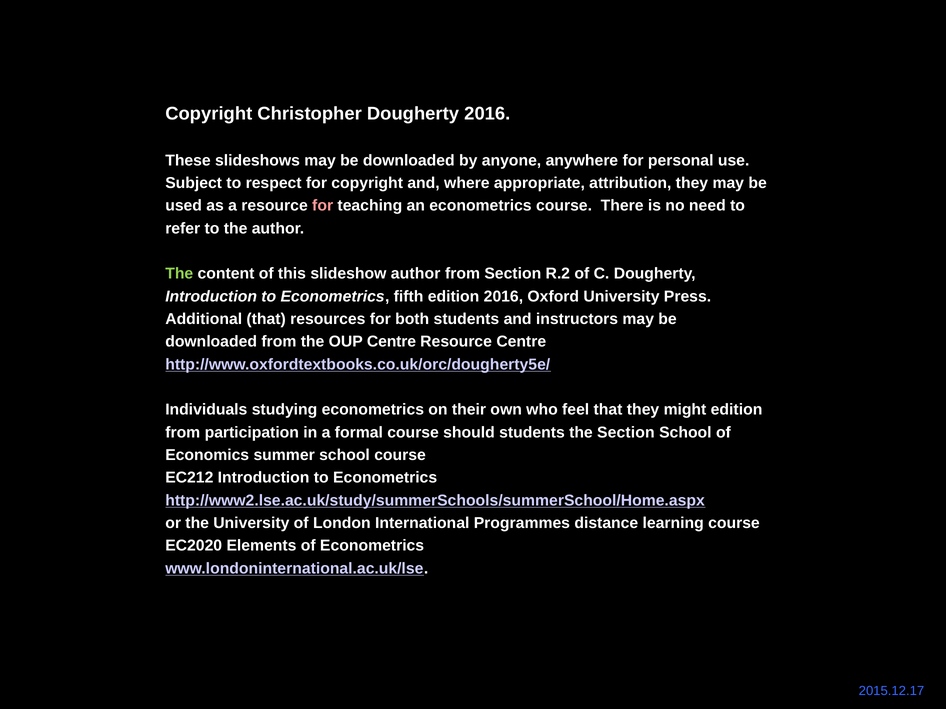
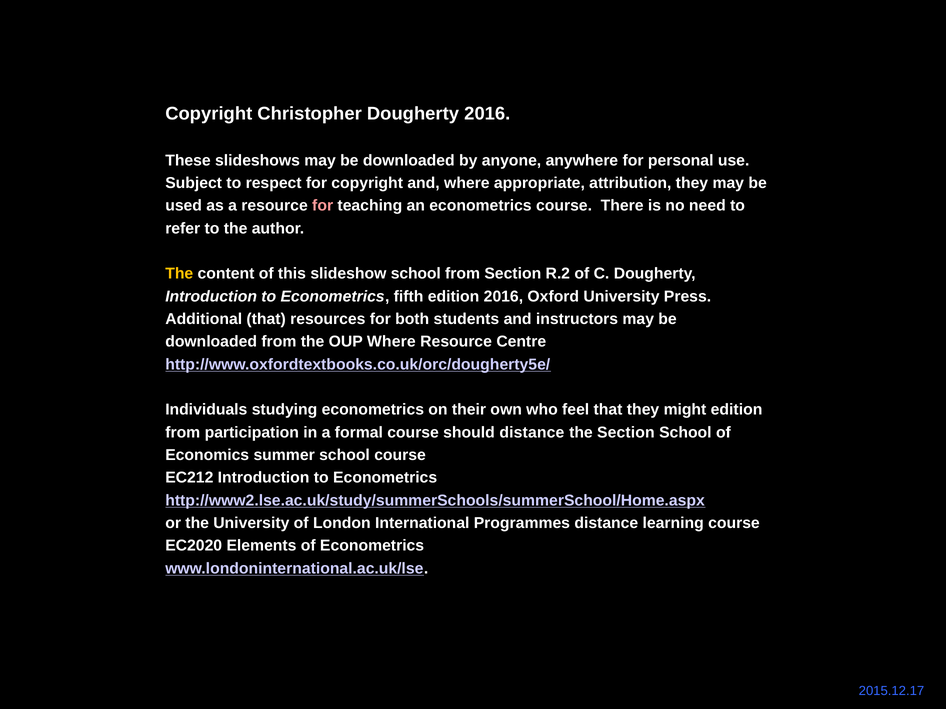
The colour: light green -> yellow (179, 274)
slideshow author: author -> school (416, 274)
OUP Centre: Centre -> Where (391, 342)
should students: students -> distance (532, 433)
